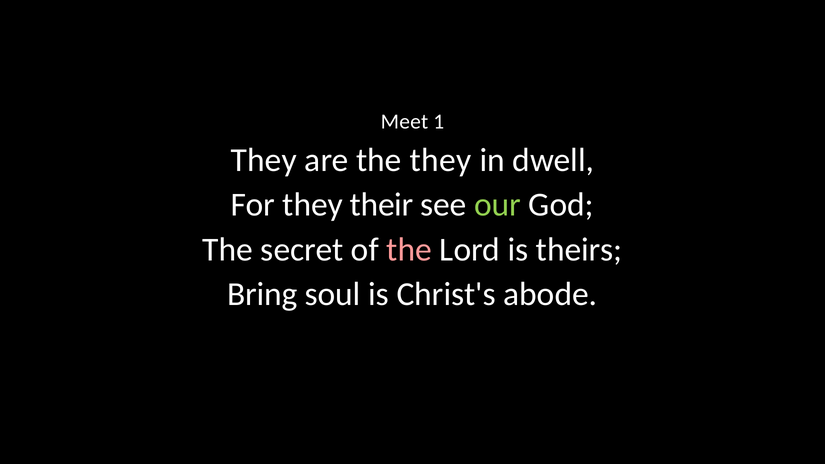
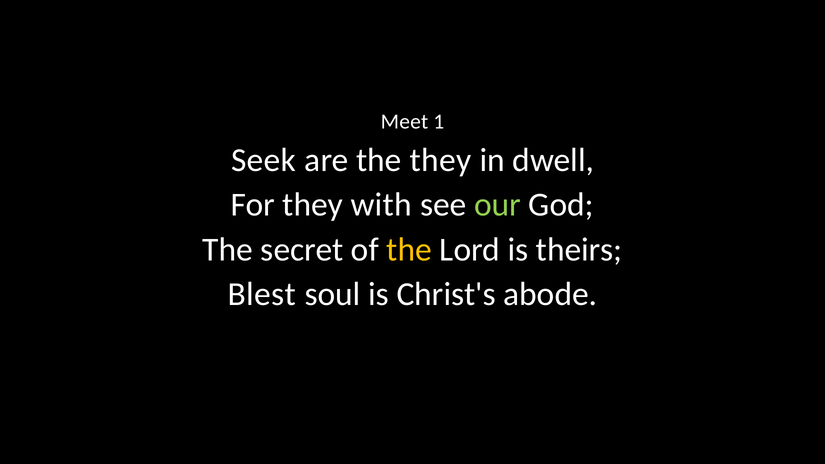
They: They -> Seek (264, 160)
their: their -> with (381, 205)
the colour: pink -> yellow (409, 250)
Bring: Bring -> Blest (262, 294)
